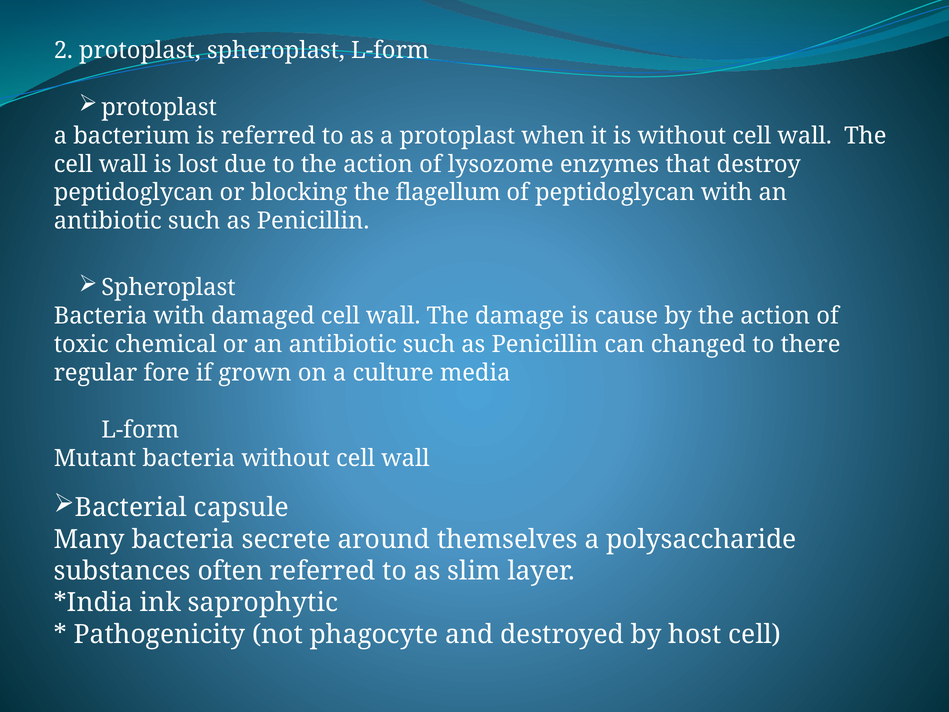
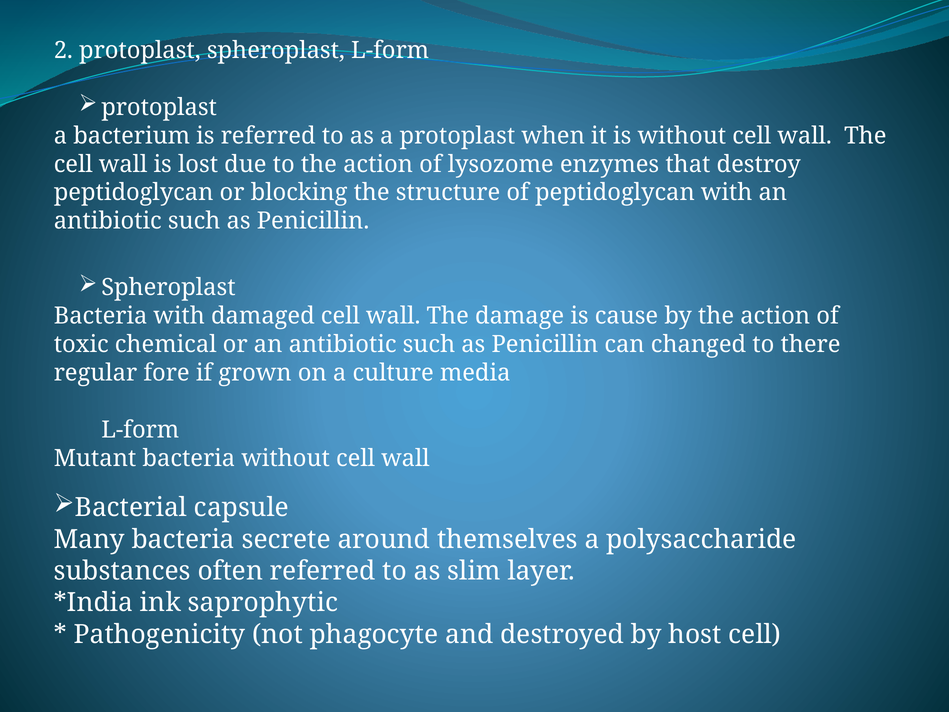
flagellum: flagellum -> structure (448, 193)
